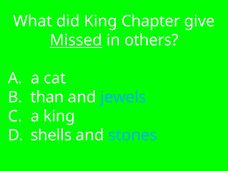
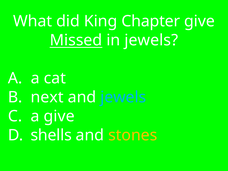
in others: others -> jewels (151, 40)
than: than -> next (47, 97)
a king: king -> give (59, 116)
stones colour: light blue -> yellow (133, 135)
